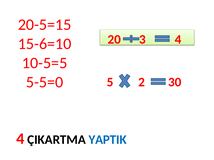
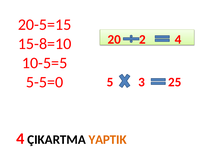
3: 3 -> 2 (142, 39)
15-6=10: 15-6=10 -> 15-8=10 (45, 44)
30: 30 -> 25 (175, 82)
2: 2 -> 3 (142, 82)
YAPTIK colour: blue -> orange (108, 140)
